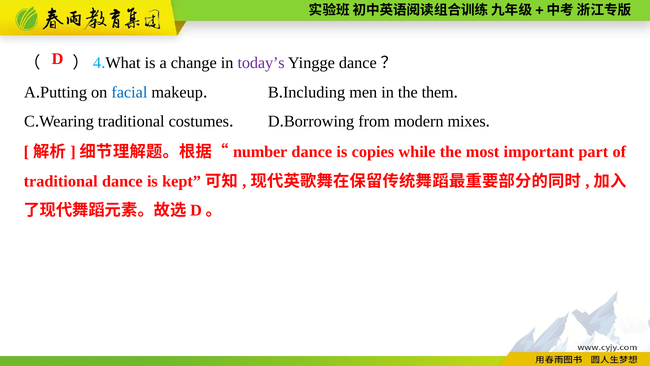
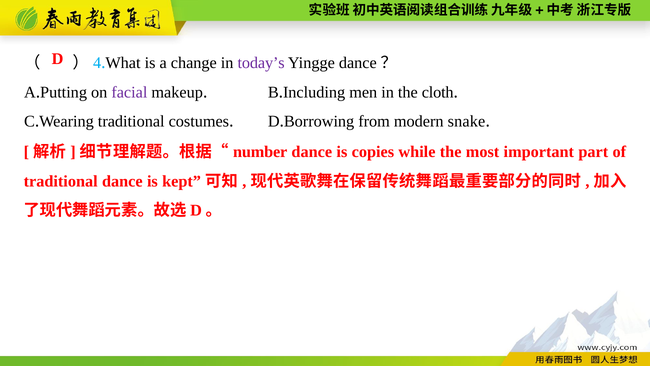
facial colour: blue -> purple (129, 92)
them: them -> cloth (438, 92)
mixes: mixes -> snake (466, 121)
